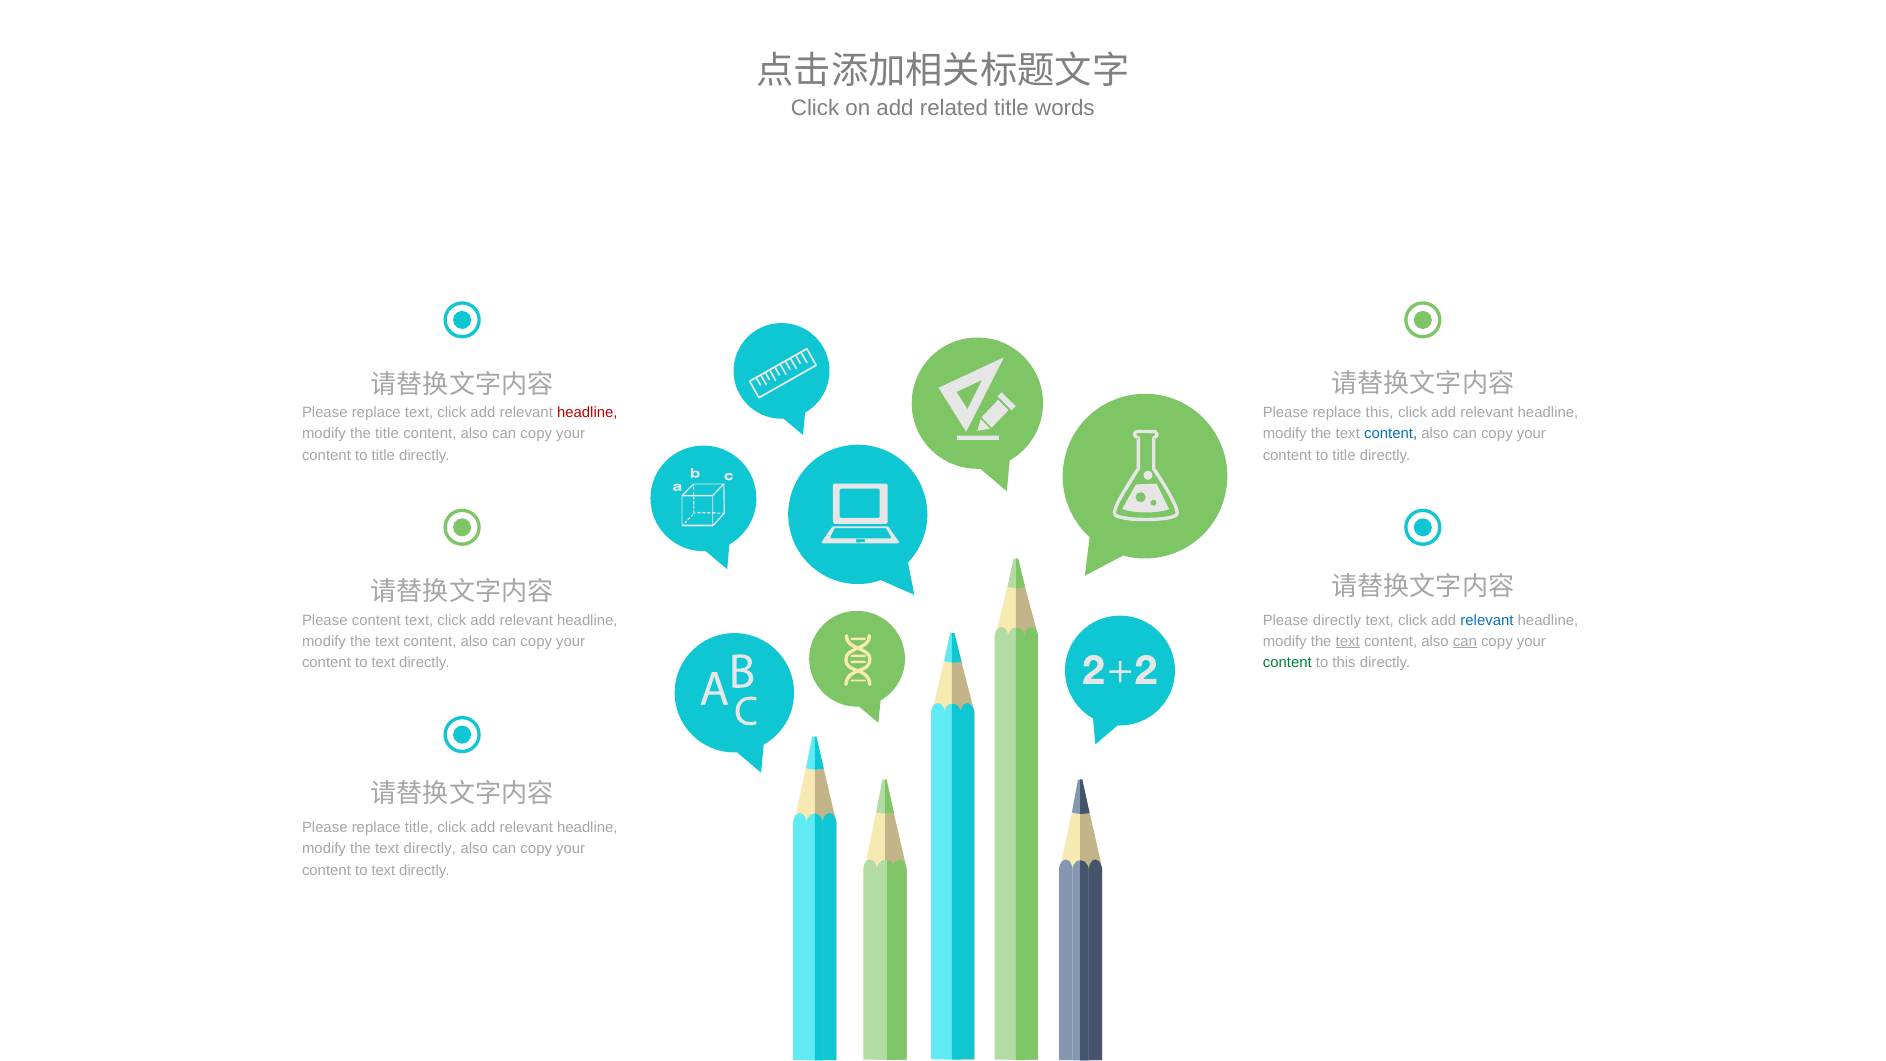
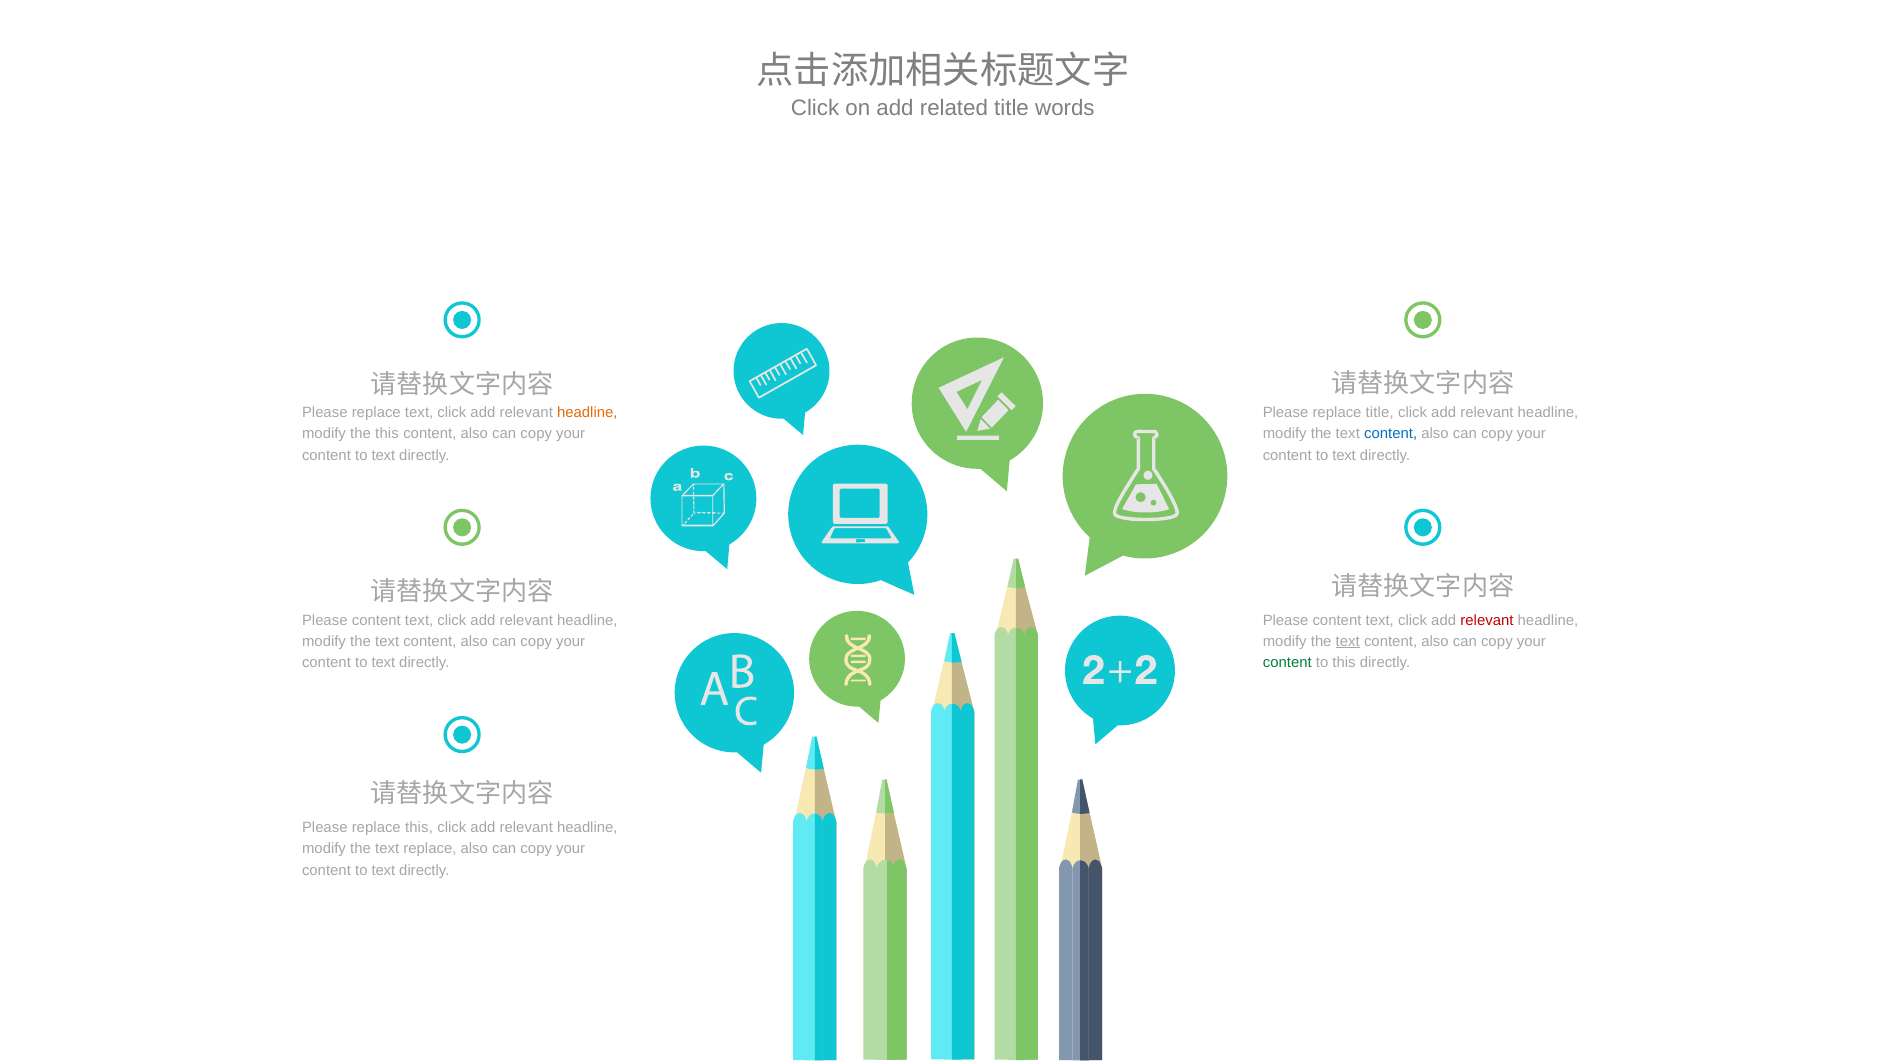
headline colour: red -> orange (587, 413)
replace this: this -> title (1380, 413)
the title: title -> this (387, 434)
title: title -> text (383, 455)
title: title -> text (1344, 455)
directly: directly -> content (1337, 620)
relevant colour: blue -> red (1487, 620)
can underline: present -> none (1465, 641)
replace title: title -> this (419, 827)
the text directly: directly -> replace (430, 849)
